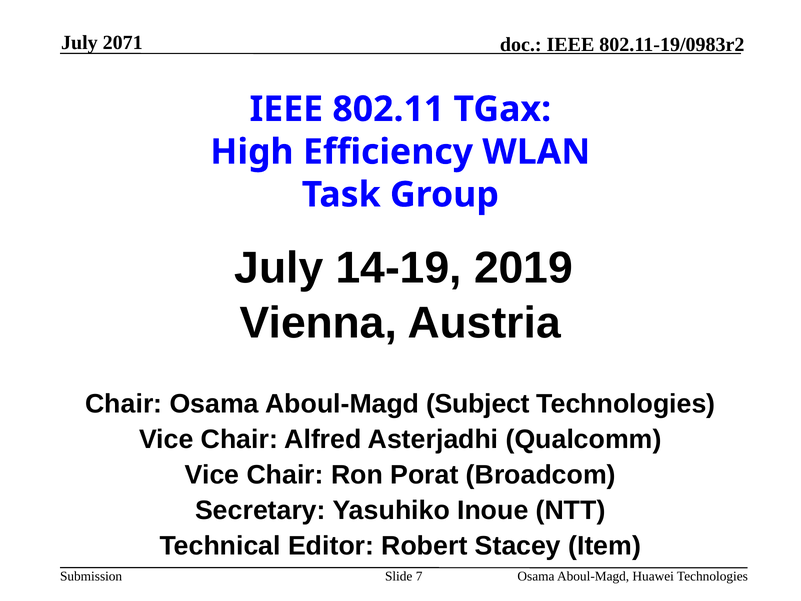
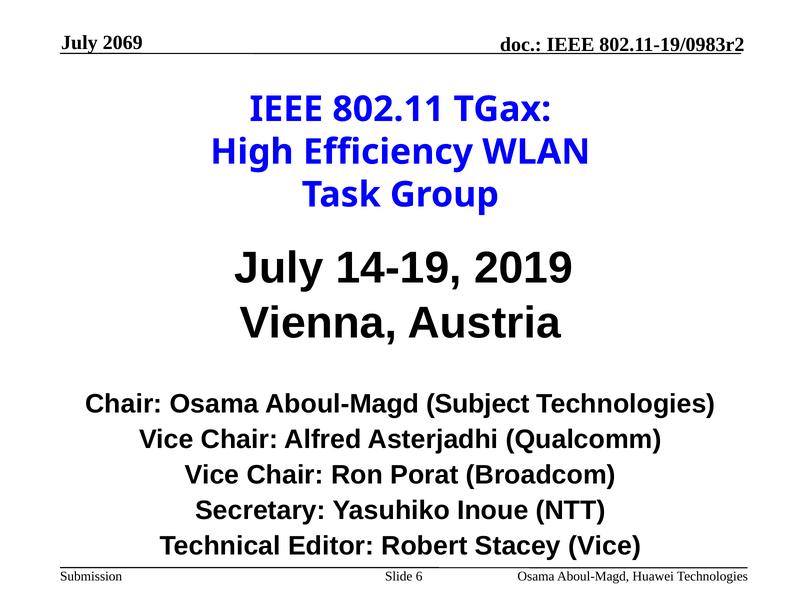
2071: 2071 -> 2069 (123, 42)
Stacey Item: Item -> Vice (605, 546)
7: 7 -> 6 (419, 576)
